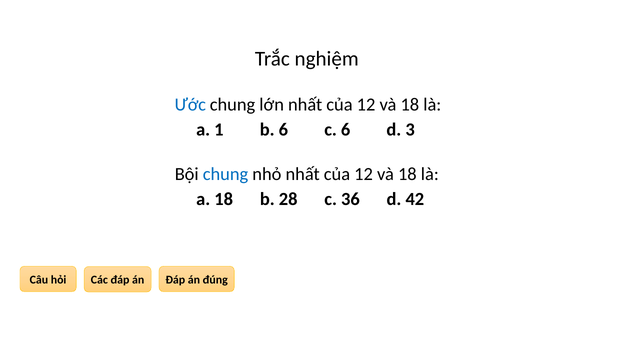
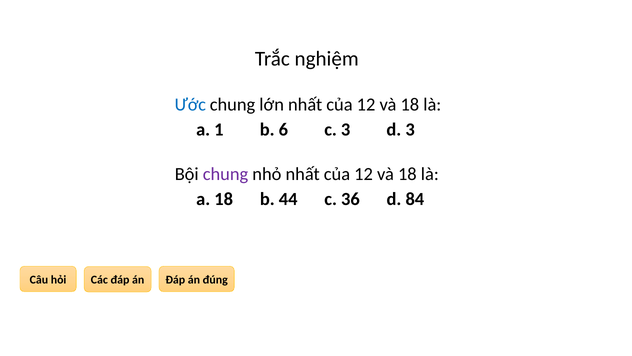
c 6: 6 -> 3 (346, 130)
chung colour: blue -> purple (226, 174)
28: 28 -> 44 (288, 199)
42: 42 -> 84 (415, 199)
